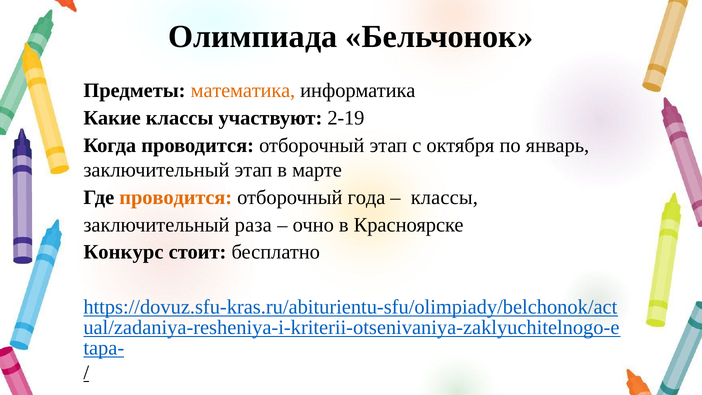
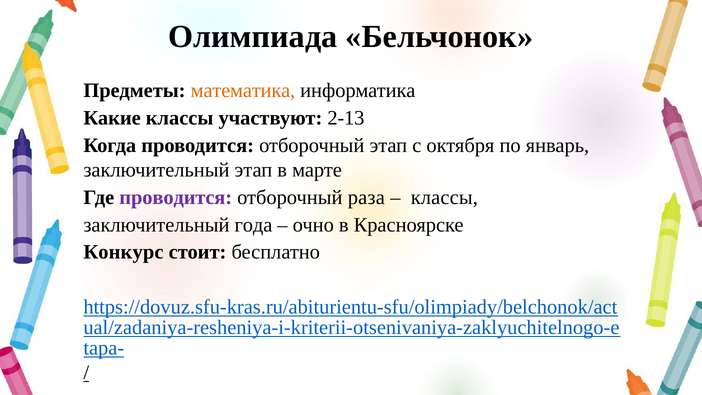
2-19: 2-19 -> 2-13 (346, 118)
проводится colour: orange -> purple (176, 197)
года: года -> раза (366, 197)
раза: раза -> года (253, 225)
